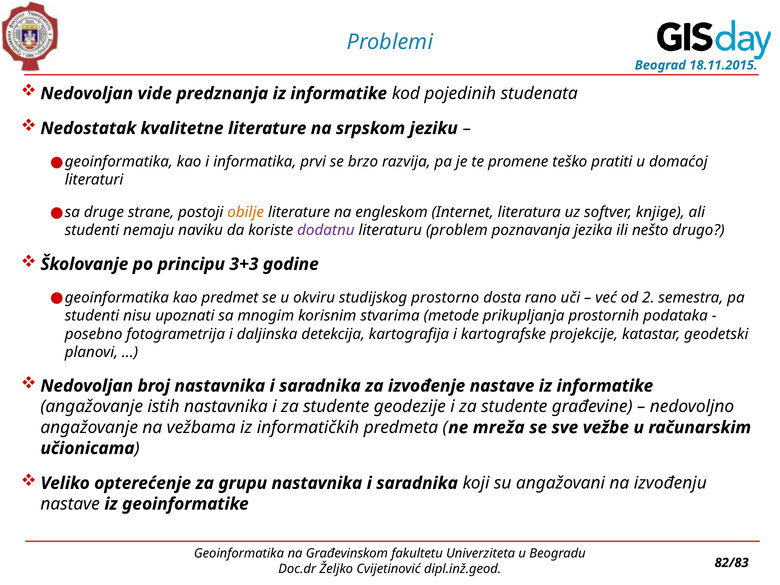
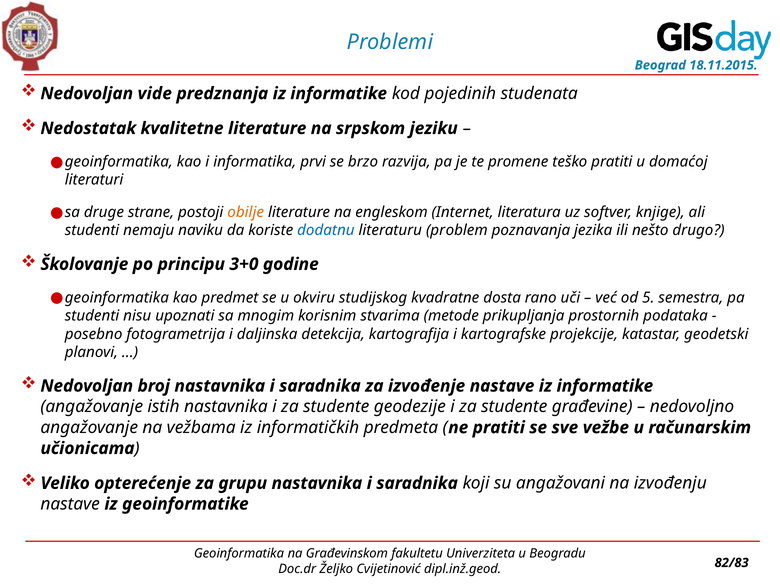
dodatnu colour: purple -> blue (326, 230)
3+3: 3+3 -> 3+0 (244, 264)
prostorno: prostorno -> kvadratne (445, 298)
2: 2 -> 5 (648, 298)
ne mreža: mreža -> pratiti (499, 428)
